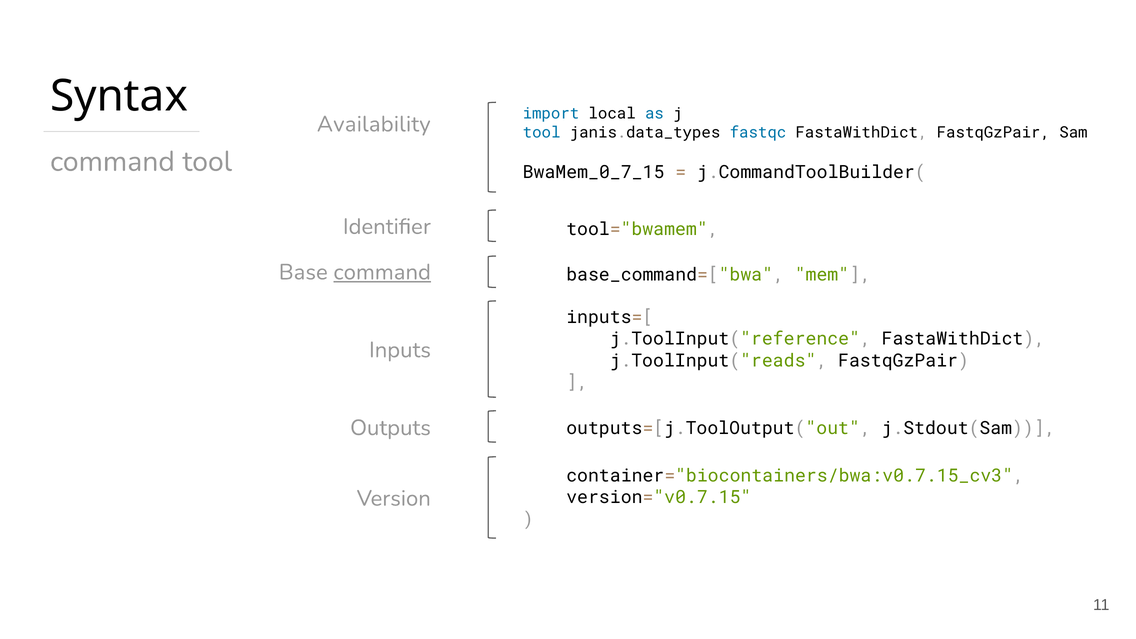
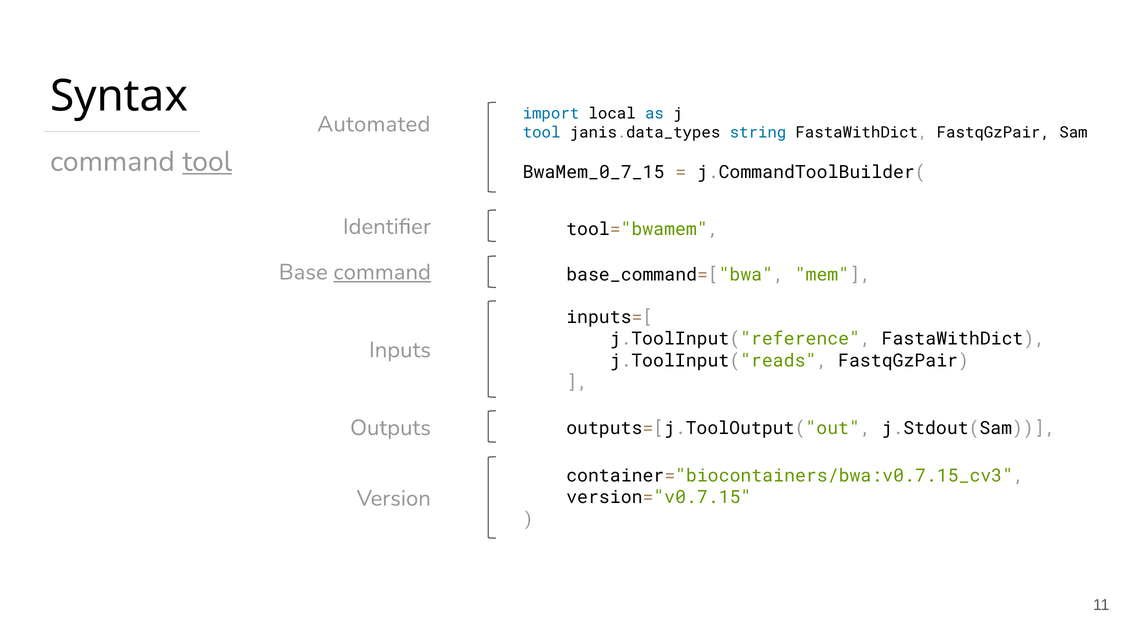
Availability: Availability -> Automated (374, 124)
fastqc: fastqc -> string (758, 133)
tool underline: none -> present (207, 161)
